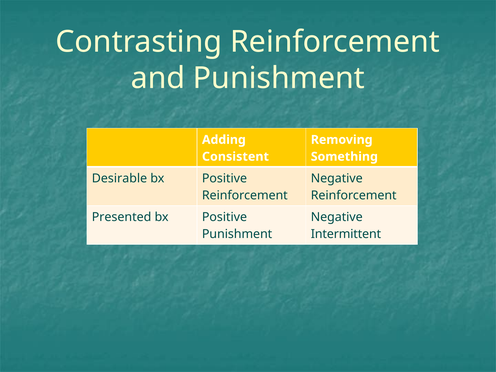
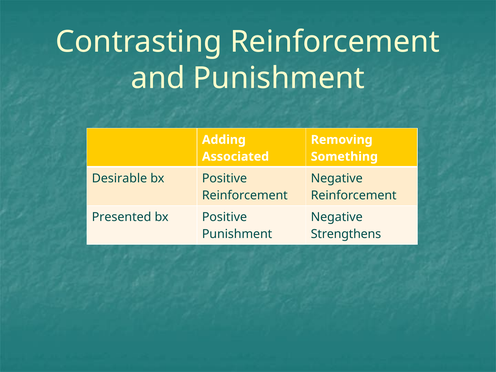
Consistent: Consistent -> Associated (235, 157)
Intermittent: Intermittent -> Strengthens (346, 234)
